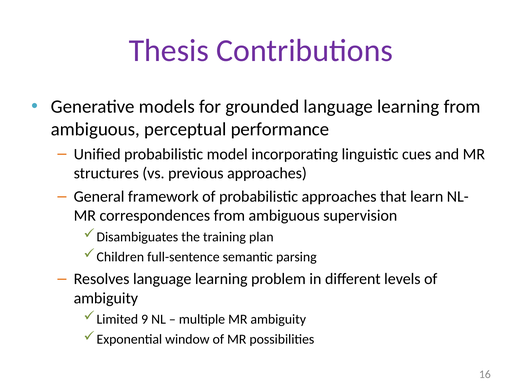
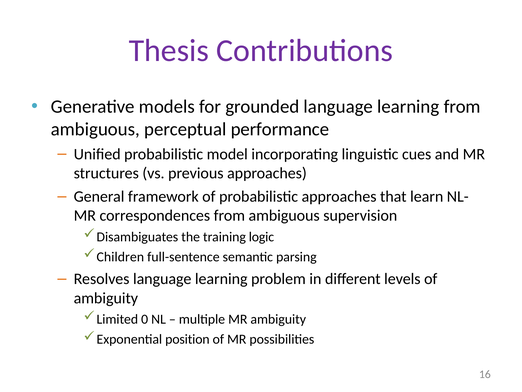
plan: plan -> logic (261, 237)
9: 9 -> 0 (145, 319)
window: window -> position (187, 339)
